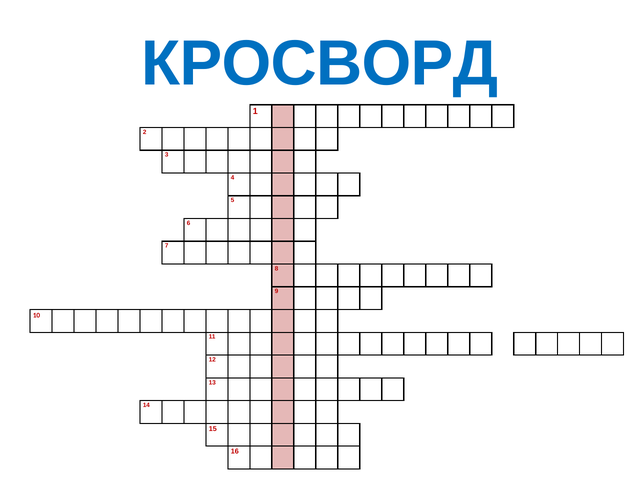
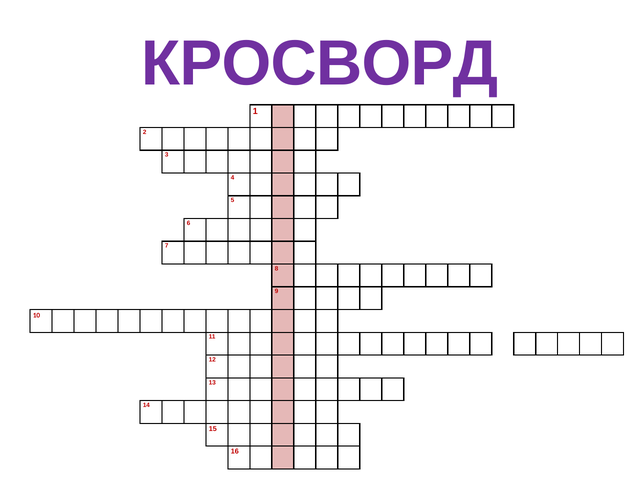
КРОСВОРД colour: blue -> purple (320, 64)
